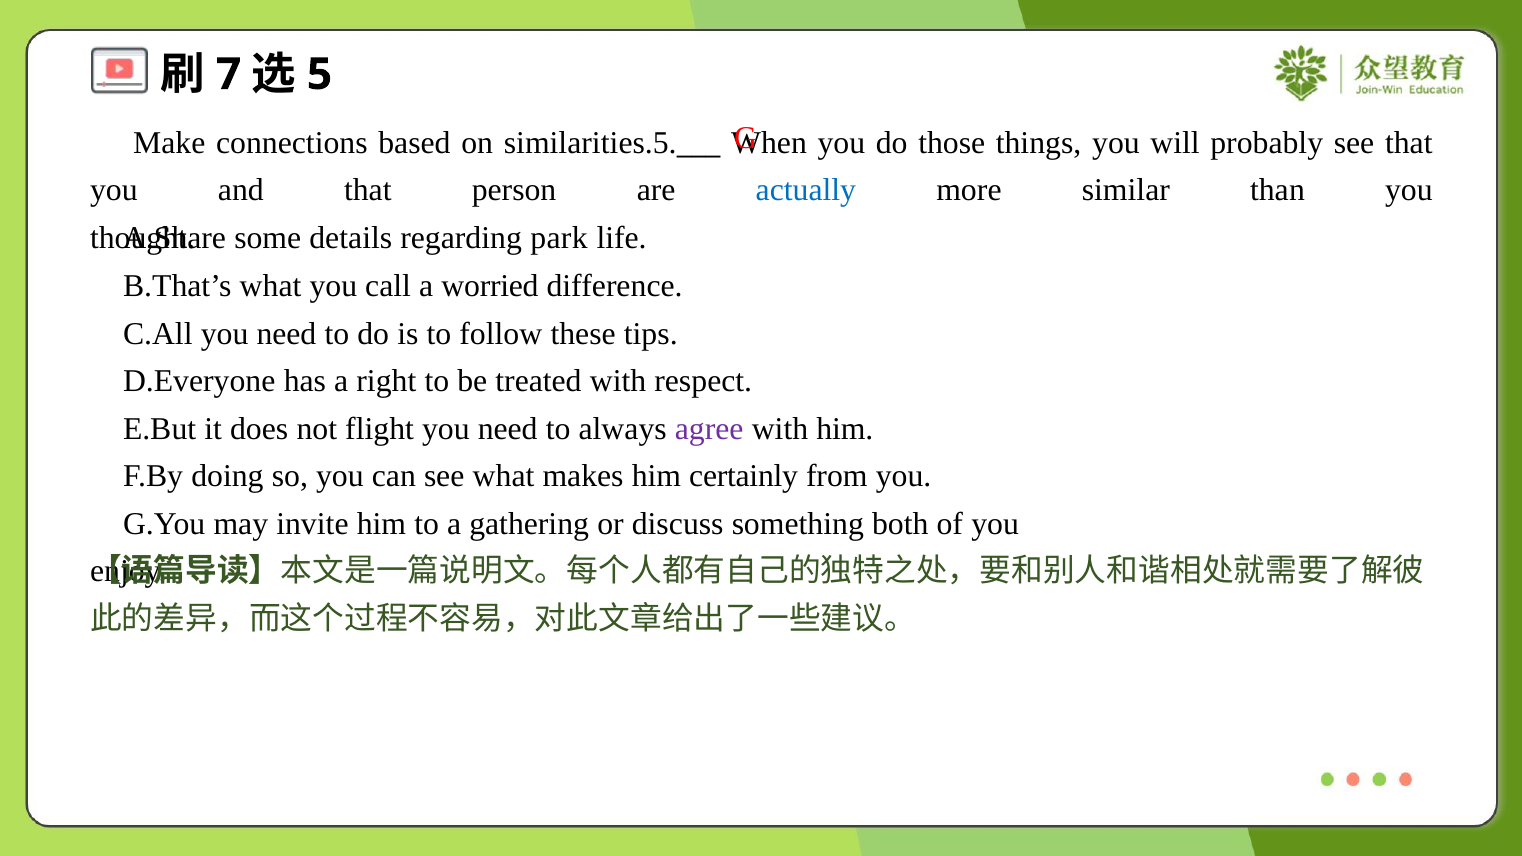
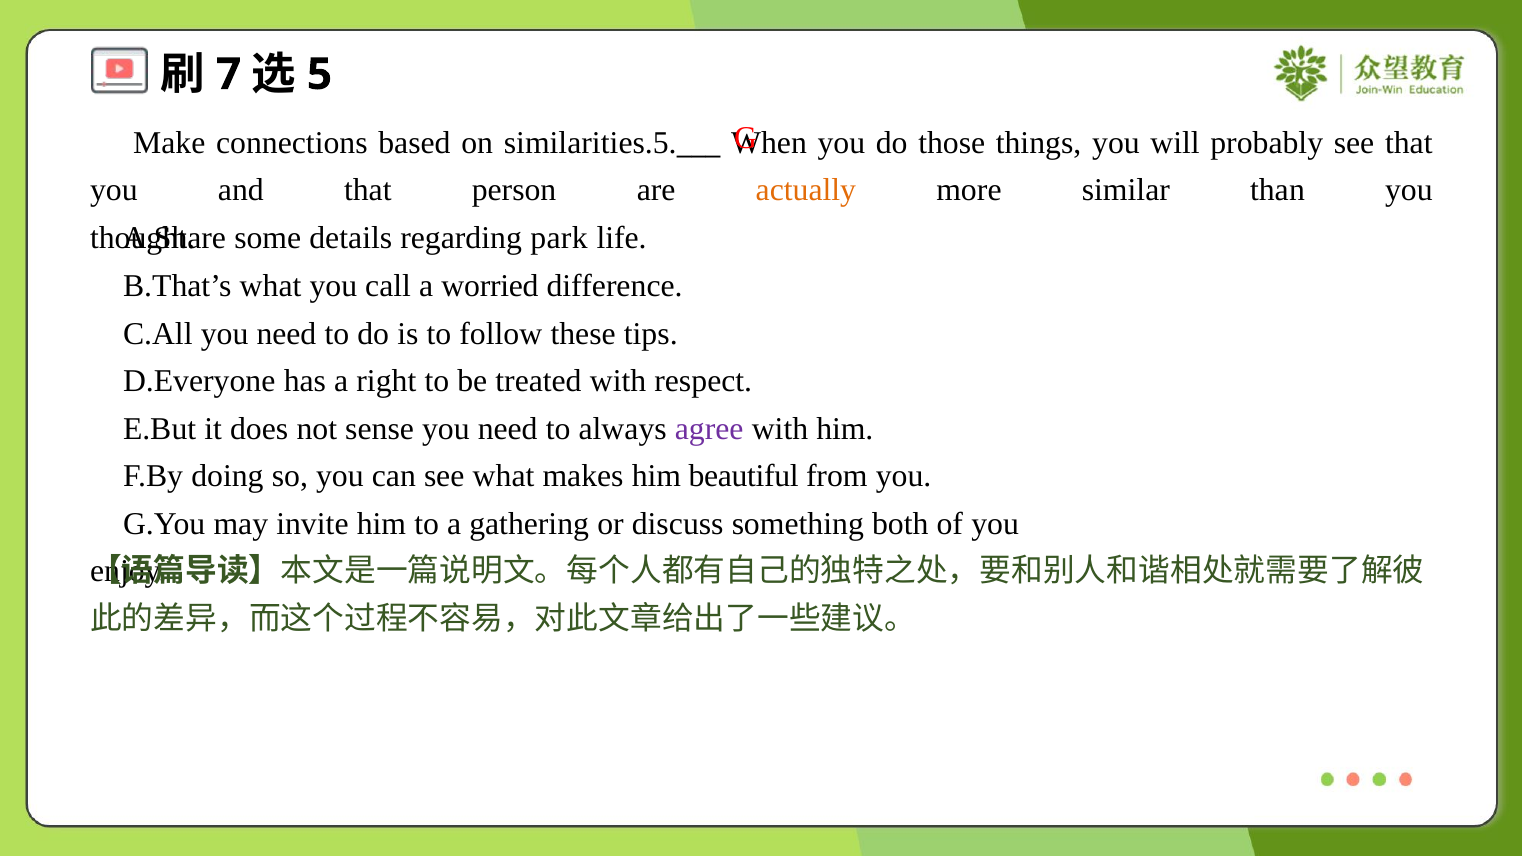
actually colour: blue -> orange (806, 190)
flight: flight -> sense (380, 429)
certainly: certainly -> beautiful (744, 476)
